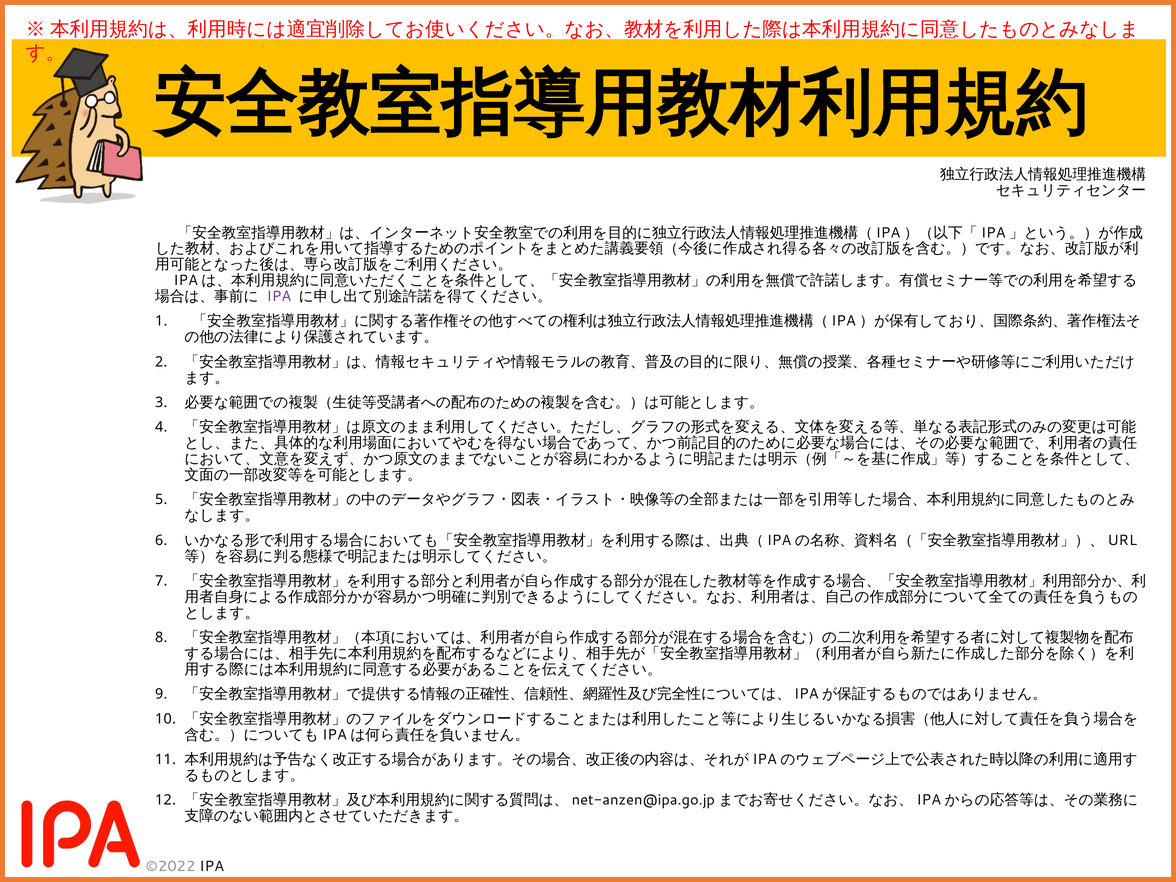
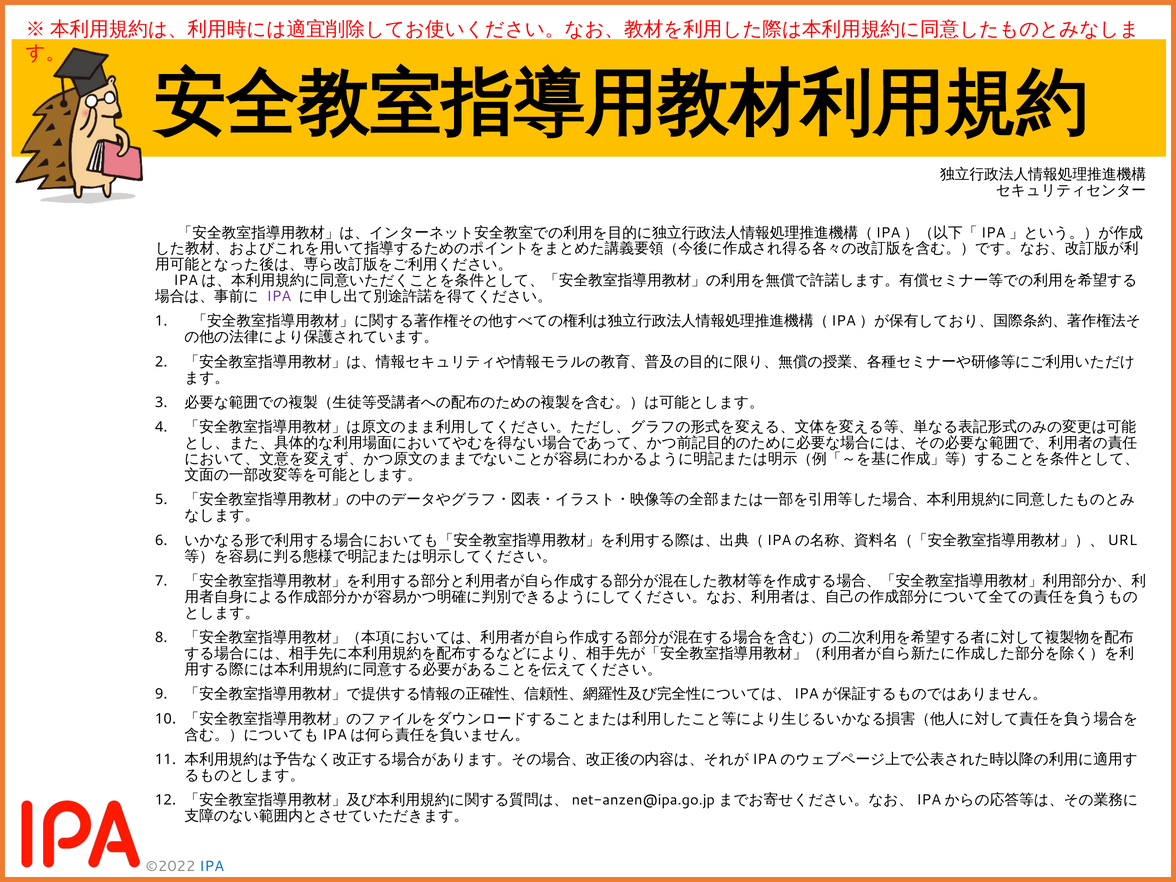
IPA colour: black -> blue (212, 867)
